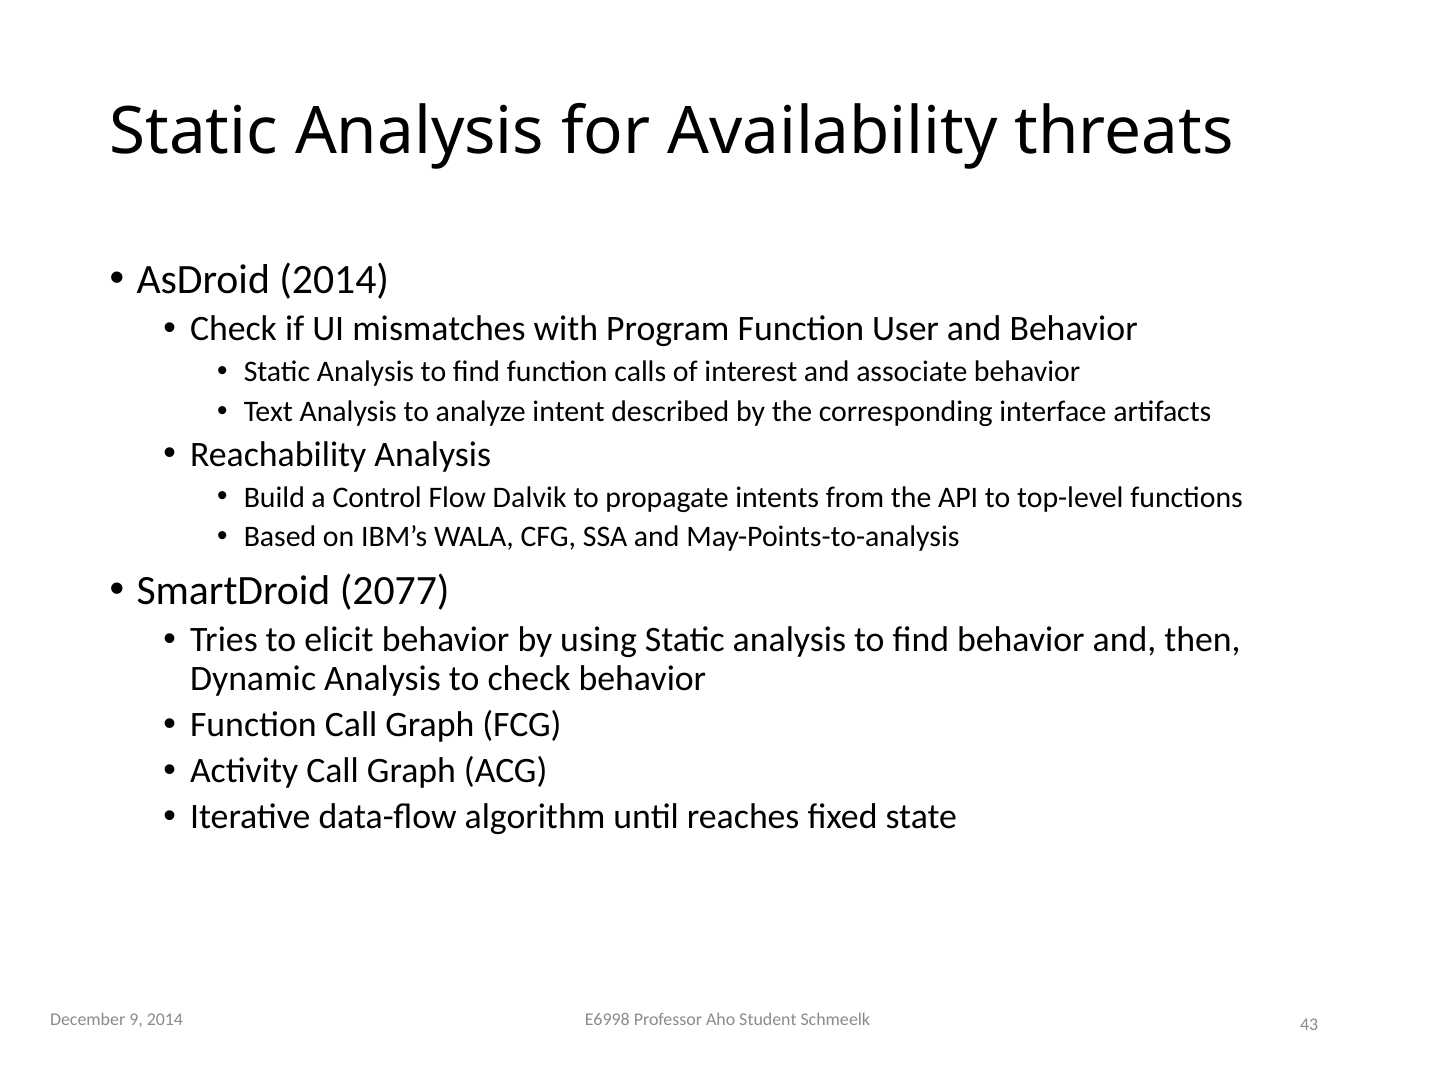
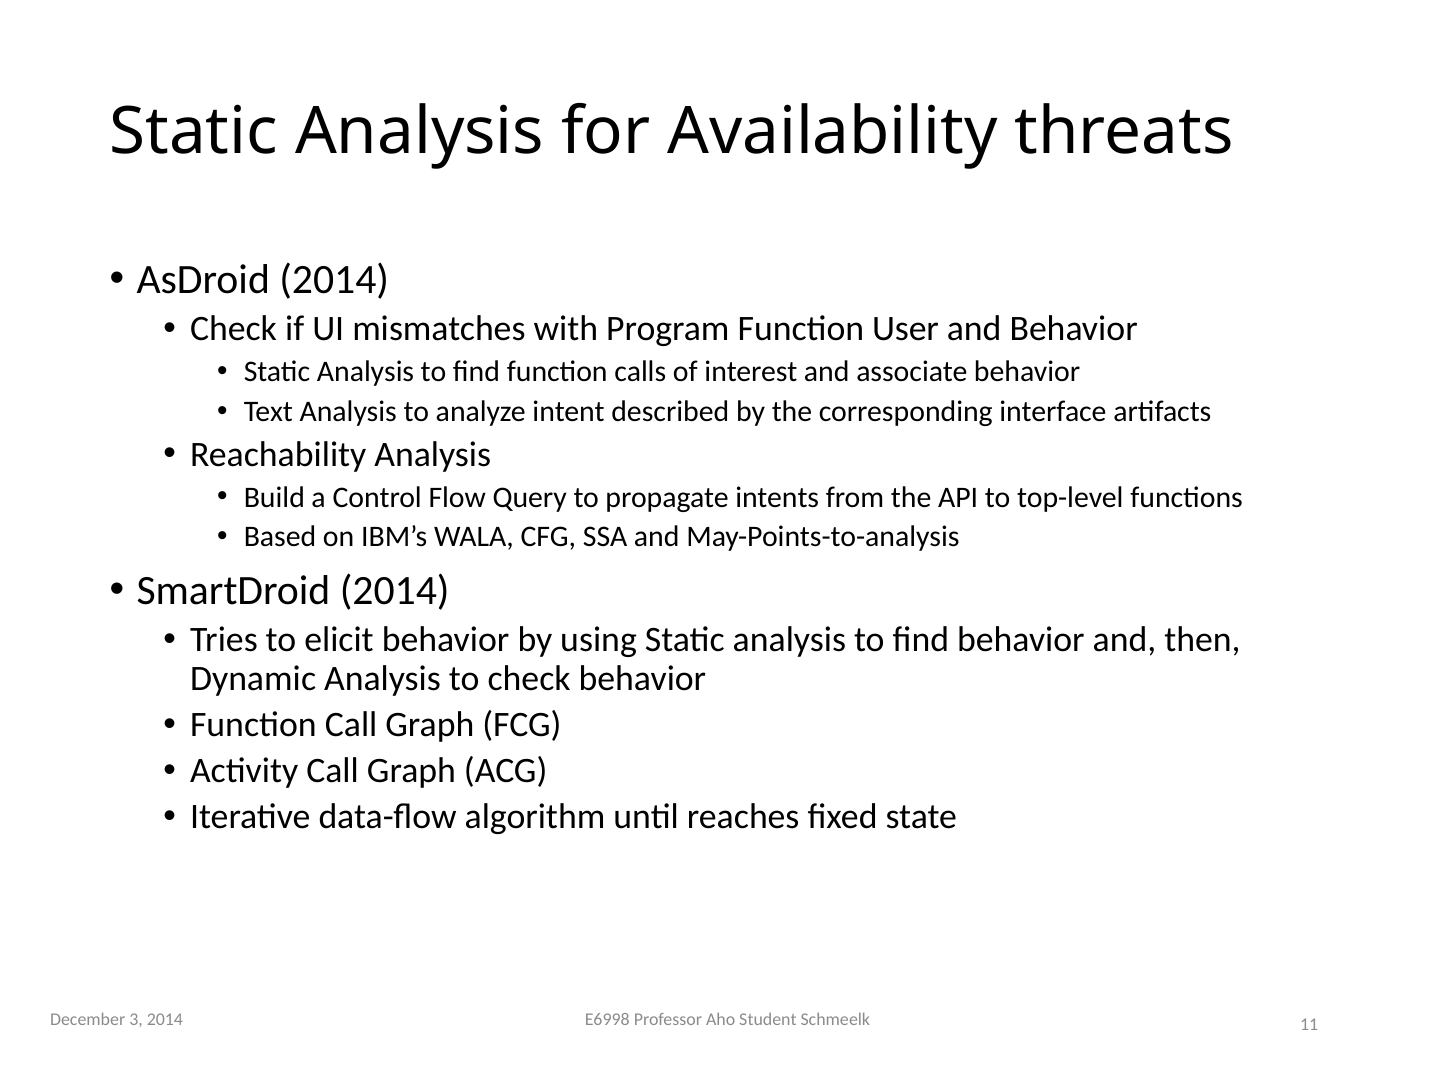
Dalvik: Dalvik -> Query (530, 497)
SmartDroid 2077: 2077 -> 2014 (395, 591)
9: 9 -> 3 (136, 1020)
43: 43 -> 11 (1309, 1024)
